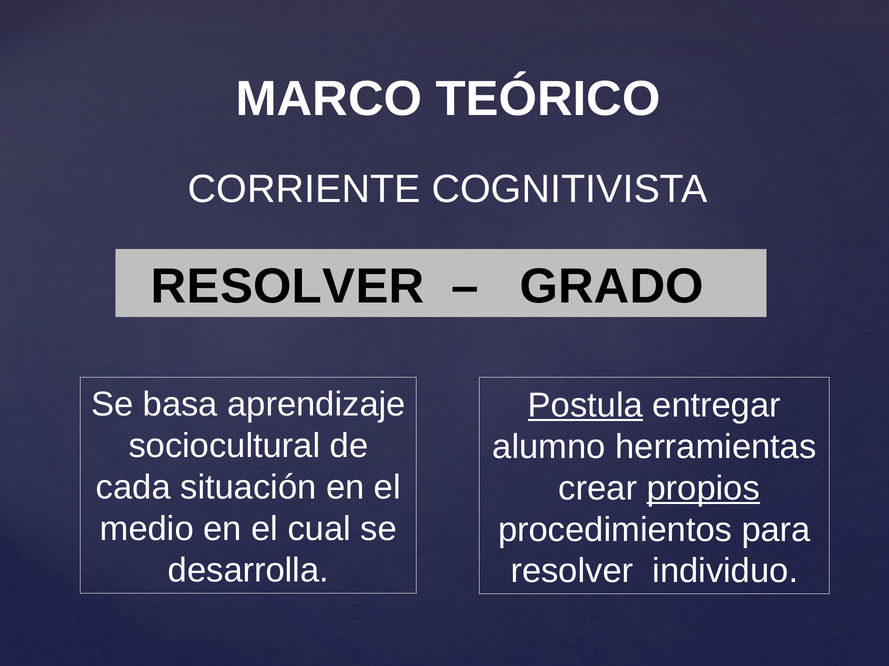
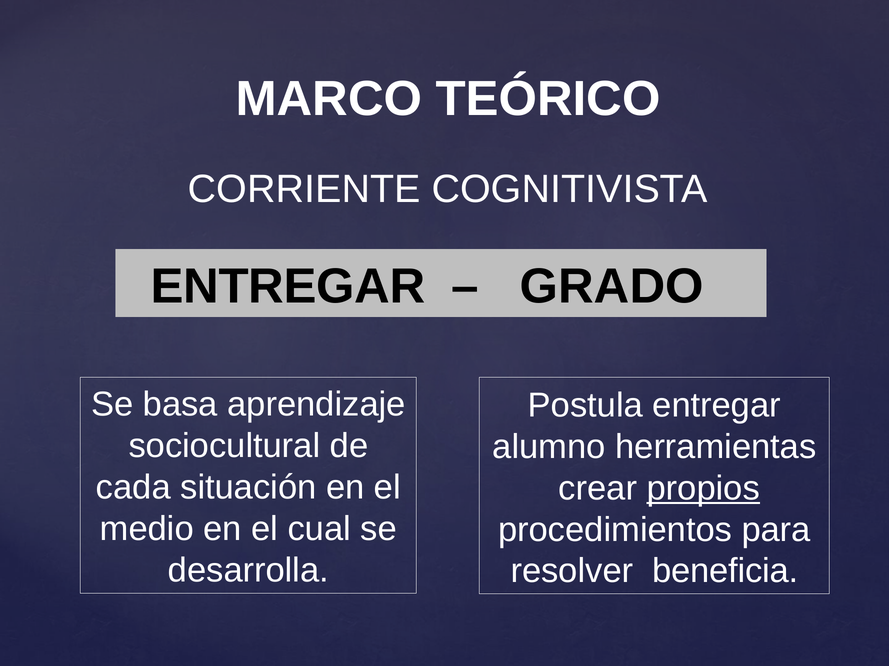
RESOLVER: RESOLVER -> ENTREGAR (288, 287)
Postula underline: present -> none (585, 406)
individuo: individuo -> beneficia (725, 572)
